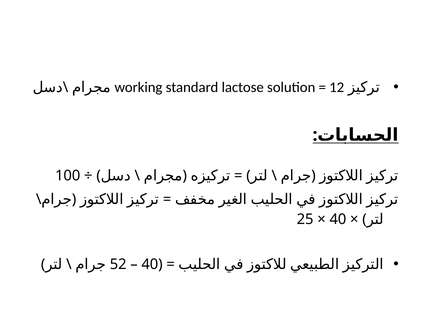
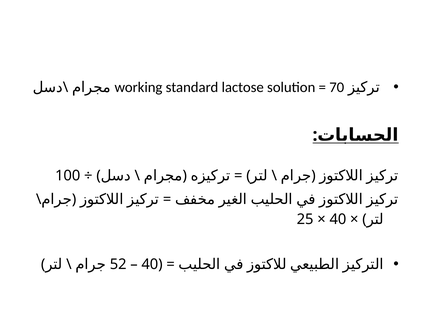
12: 12 -> 70 (337, 87)
